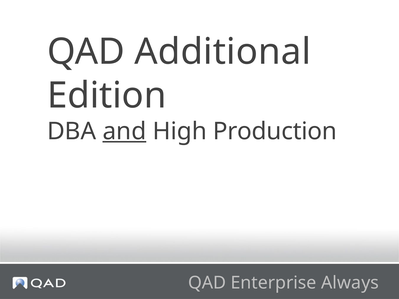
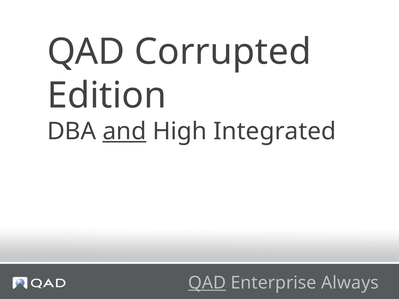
Additional: Additional -> Corrupted (223, 52)
Production: Production -> Integrated (275, 131)
QAD underline: none -> present (207, 283)
